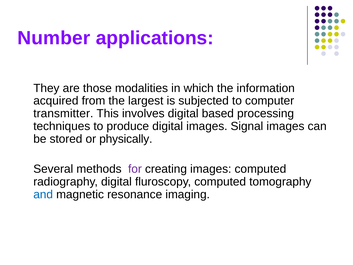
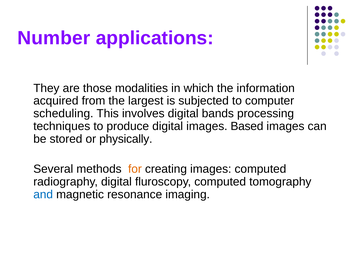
transmitter: transmitter -> scheduling (63, 113)
based: based -> bands (218, 113)
Signal: Signal -> Based (247, 126)
for colour: purple -> orange (135, 169)
